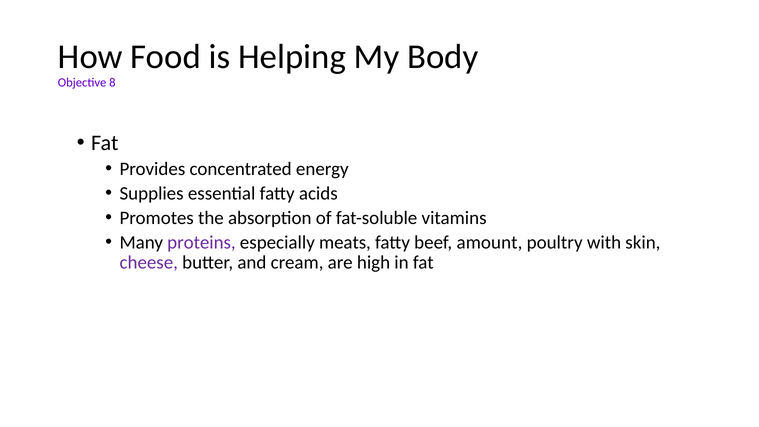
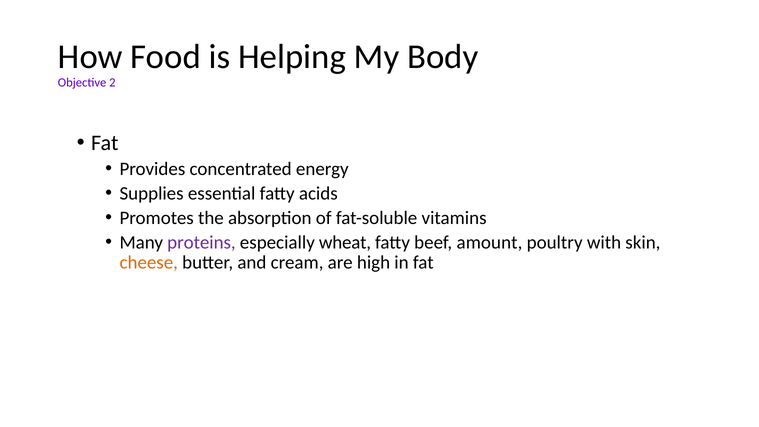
8: 8 -> 2 (112, 83)
meats: meats -> wheat (345, 242)
cheese colour: purple -> orange (149, 263)
